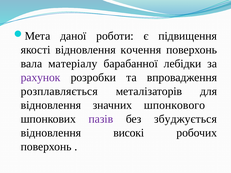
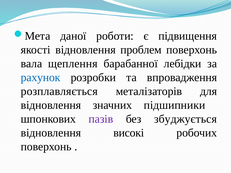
кочення: кочення -> проблем (141, 50)
матеріалу: матеріалу -> щеплення (73, 64)
рахунок colour: purple -> blue (41, 78)
шпонкового: шпонкового -> підшипники (174, 105)
